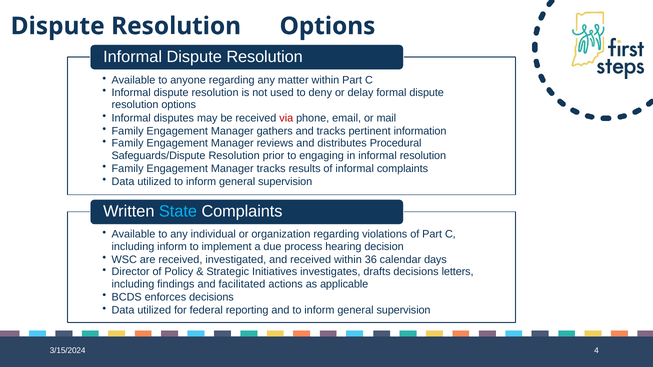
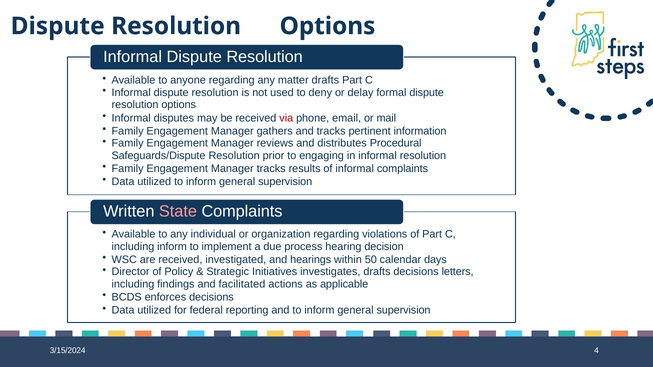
matter within: within -> drafts (325, 80)
State colour: light blue -> pink (178, 212)
and received: received -> hearings (311, 260)
36: 36 -> 50 (371, 260)
